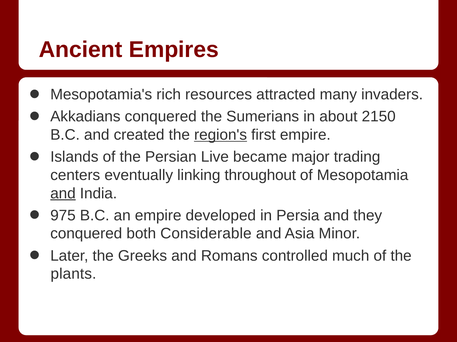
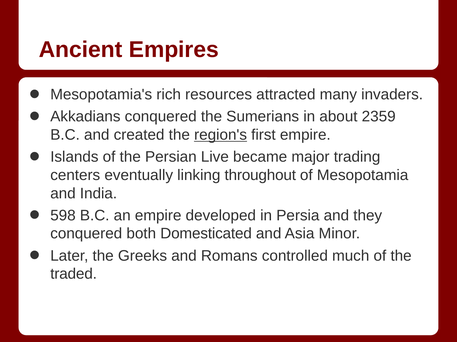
2150: 2150 -> 2359 (379, 117)
and underline: present -> none (63, 194)
975: 975 -> 598 (63, 216)
Considerable: Considerable -> Domesticated (206, 234)
plants: plants -> traded (74, 275)
